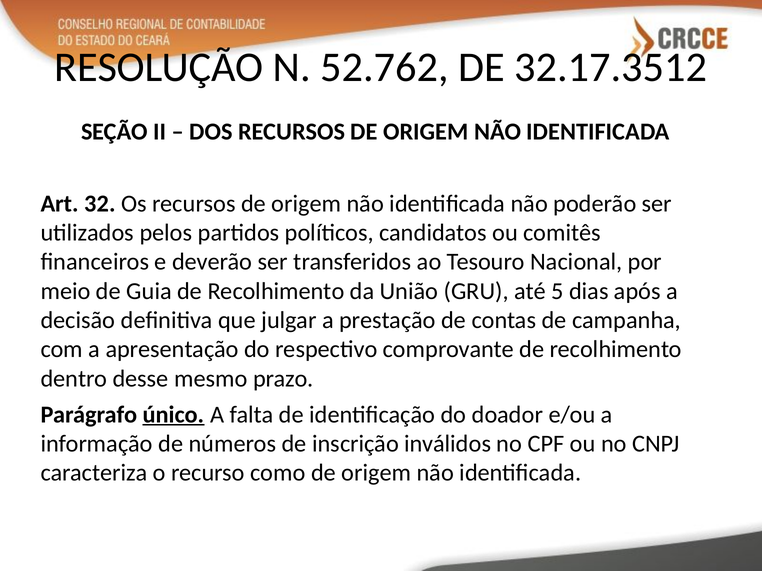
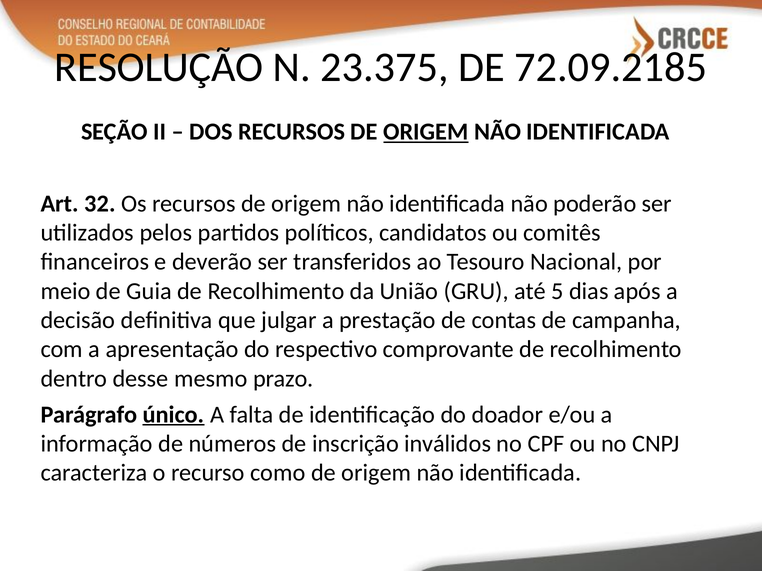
52.762: 52.762 -> 23.375 (385, 67)
32.17.3512: 32.17.3512 -> 72.09.2185 (611, 67)
ORIGEM underline: none -> present (426, 132)
